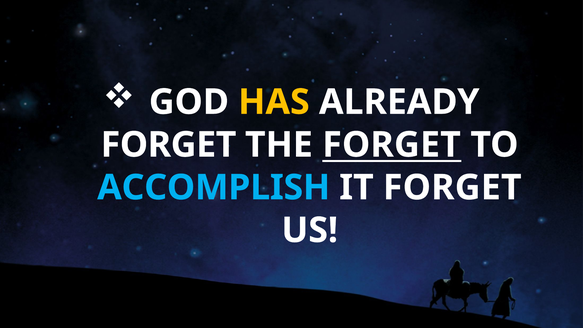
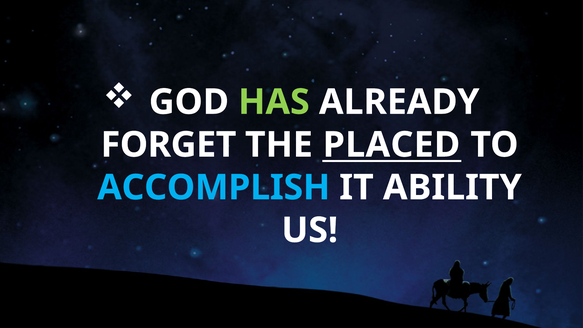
HAS colour: yellow -> light green (274, 102)
THE FORGET: FORGET -> PLACED (391, 145)
IT FORGET: FORGET -> ABILITY (452, 188)
